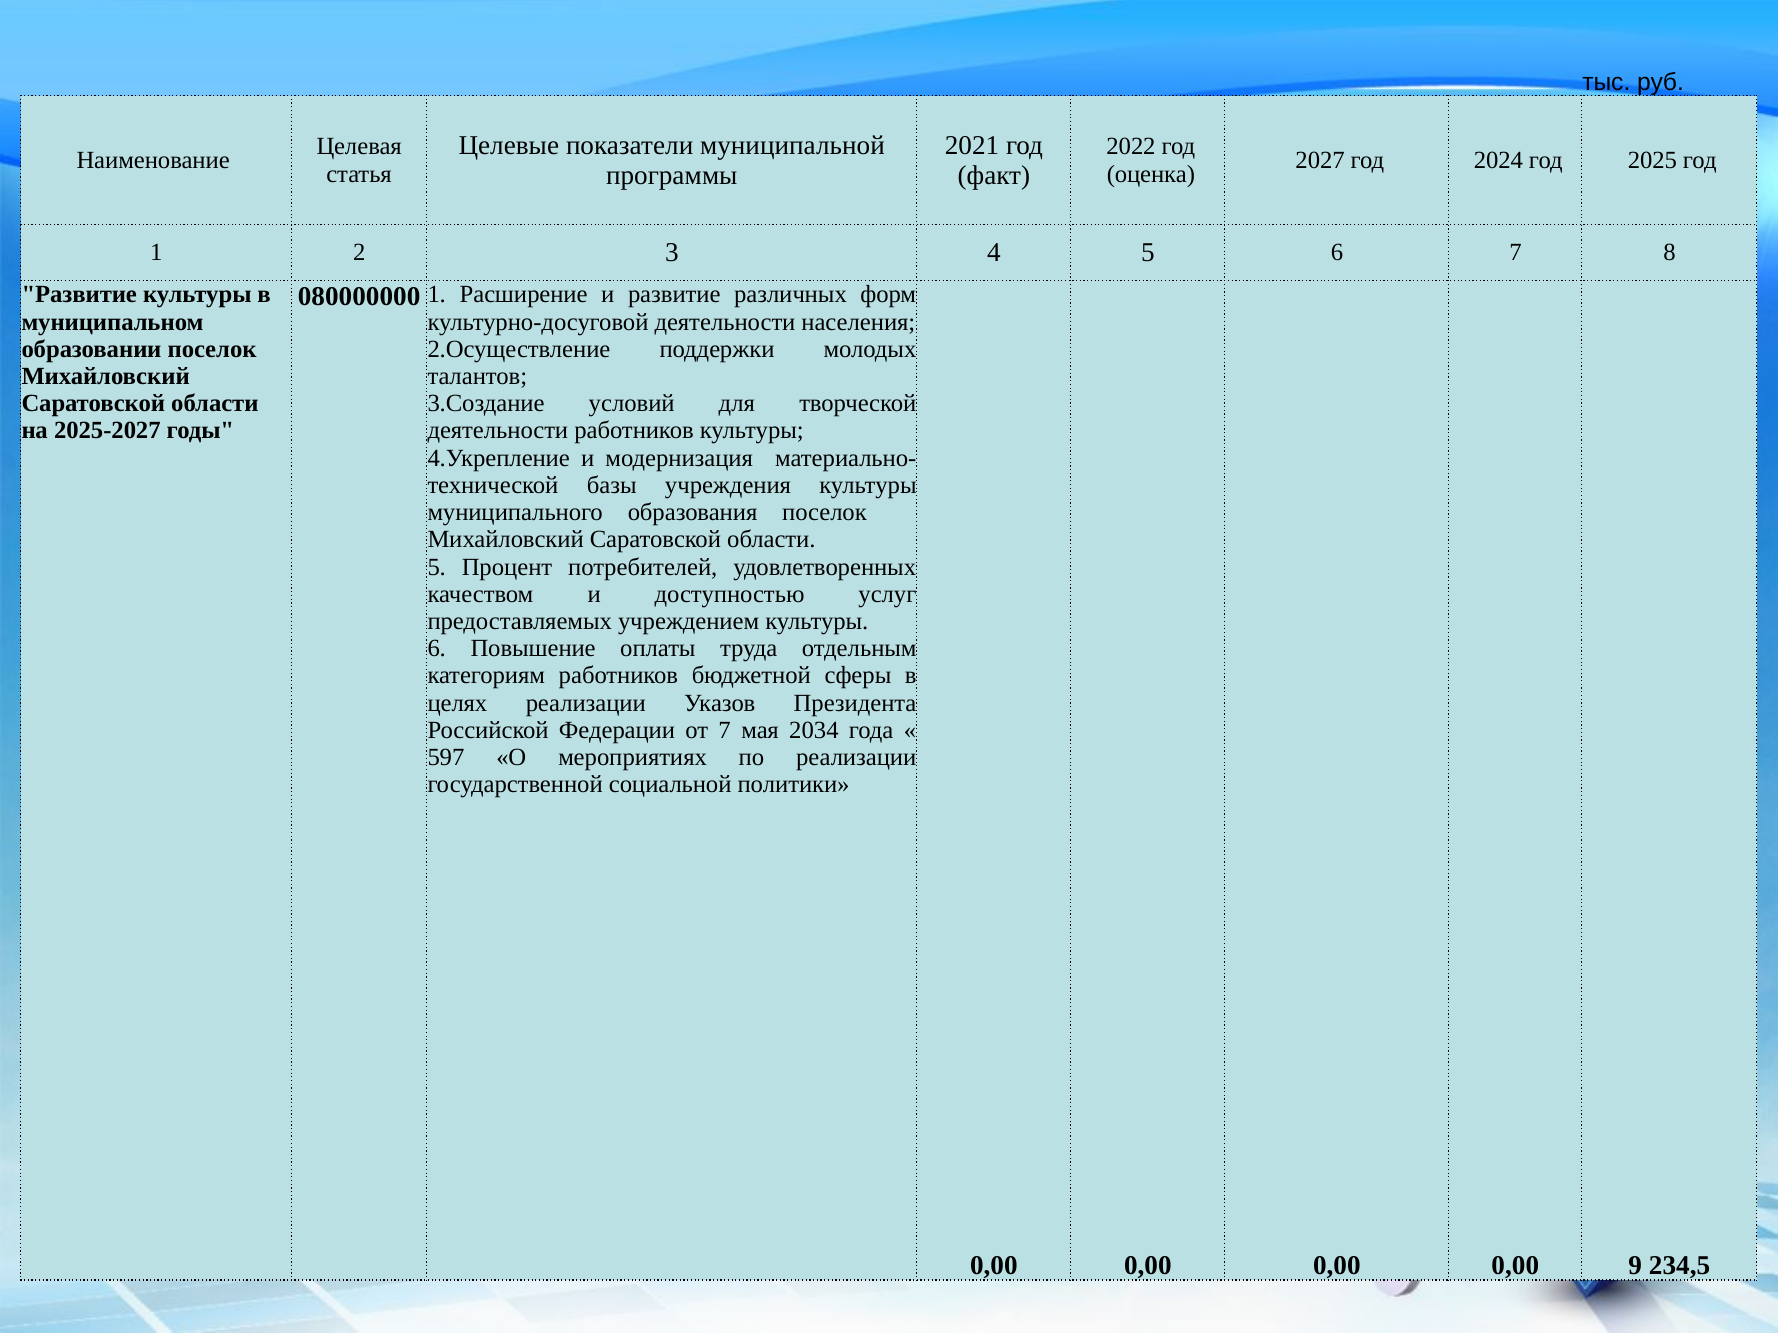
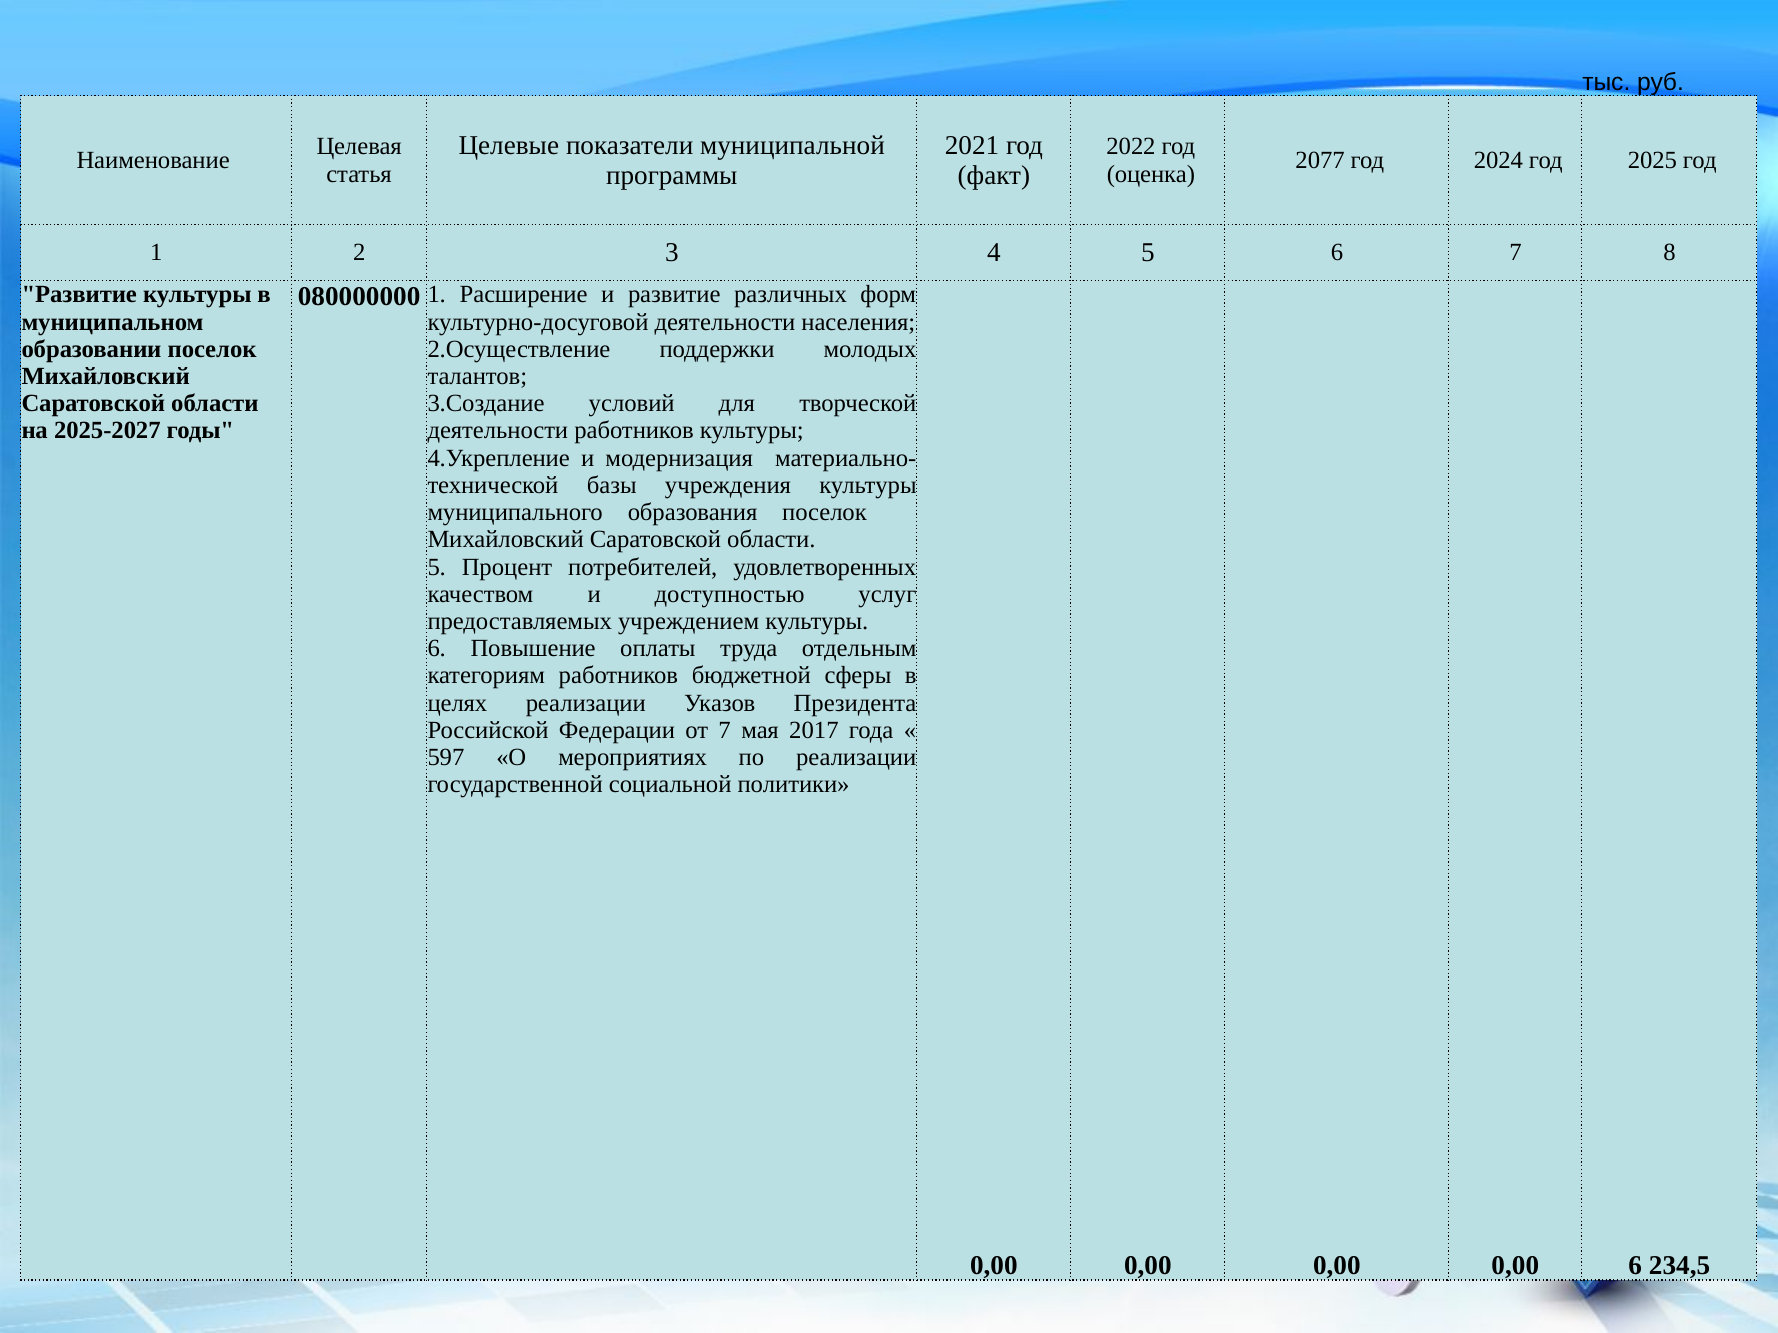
2027: 2027 -> 2077 (1320, 160)
2034: 2034 -> 2017 (814, 730)
0,00 9: 9 -> 6 (1635, 1266)
